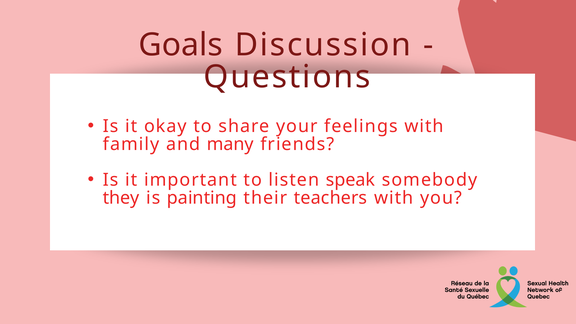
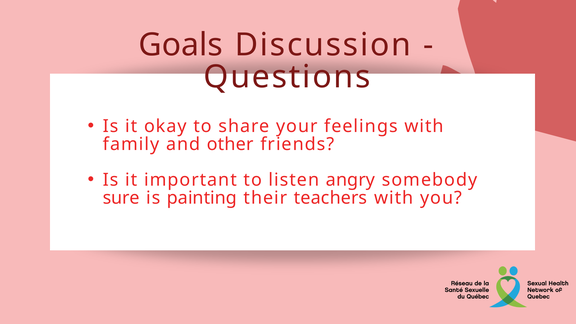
many: many -> other (230, 144)
speak: speak -> angry (350, 180)
they: they -> sure (121, 198)
